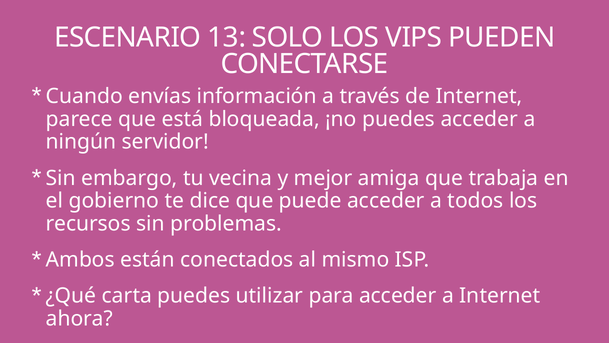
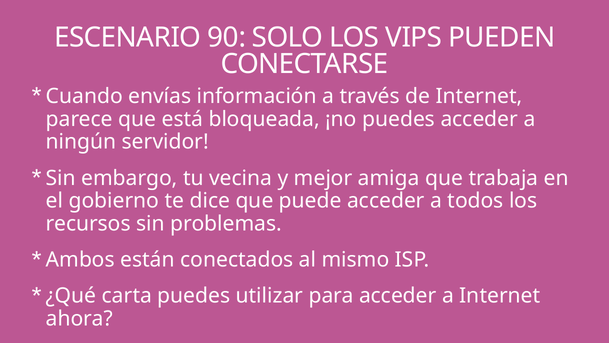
13: 13 -> 90 (227, 37)
